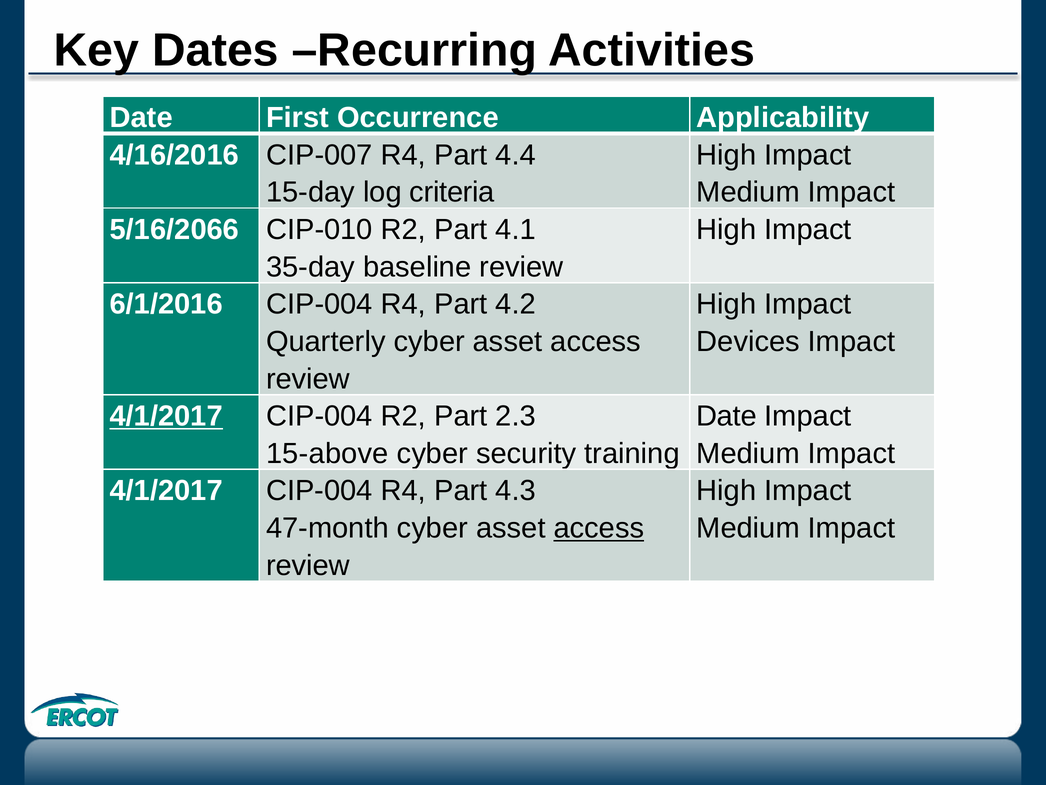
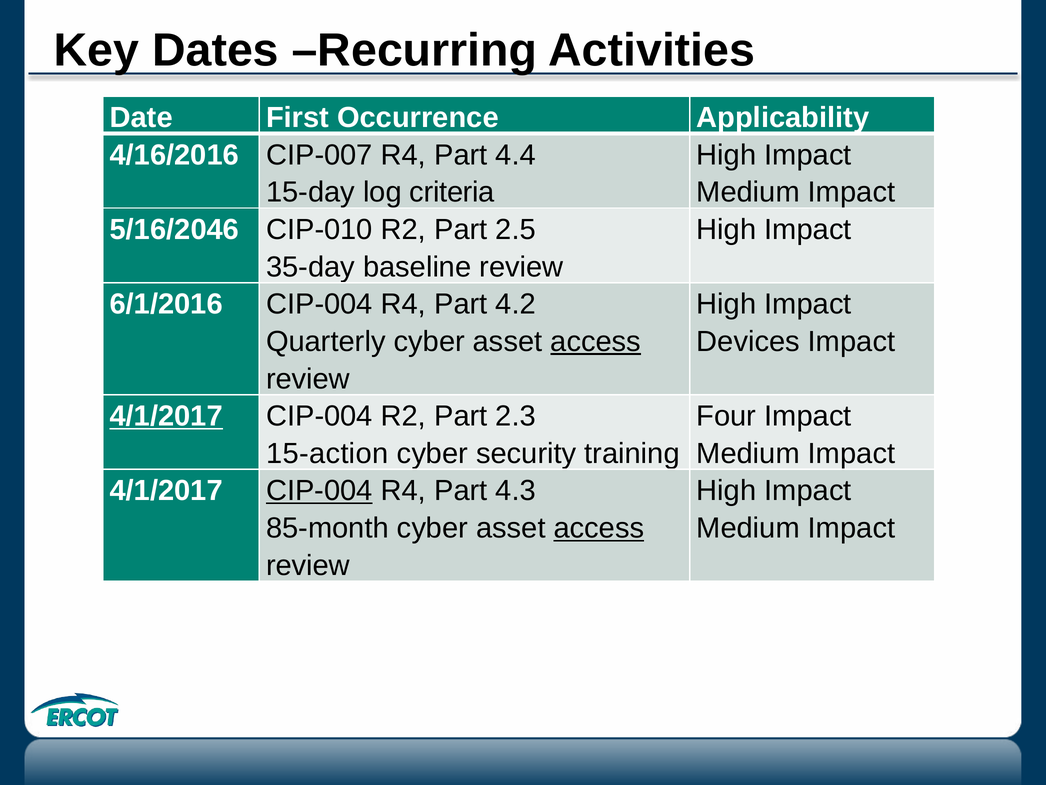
5/16/2066: 5/16/2066 -> 5/16/2046 (174, 230)
4.1: 4.1 -> 2.5 (516, 230)
access underline: none -> present (596, 341)
Date: Date -> Four (726, 416)
15-above: 15-above -> 15-action (327, 453)
CIP-004 underline: none -> present (319, 491)
47-month: 47-month -> 85-month (327, 528)
